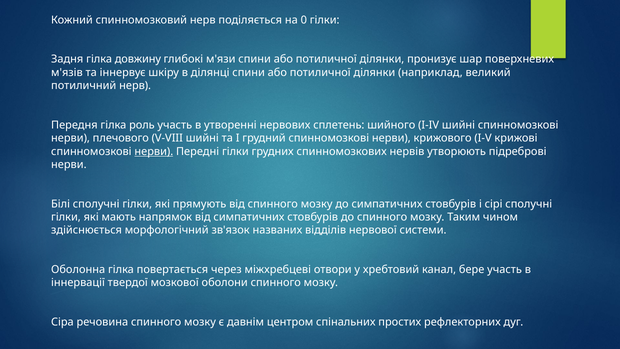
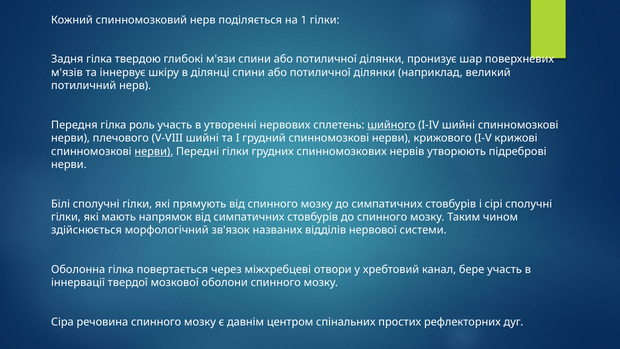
0: 0 -> 1 (304, 20)
довжину: довжину -> твердою (138, 59)
шийного underline: none -> present (391, 125)
